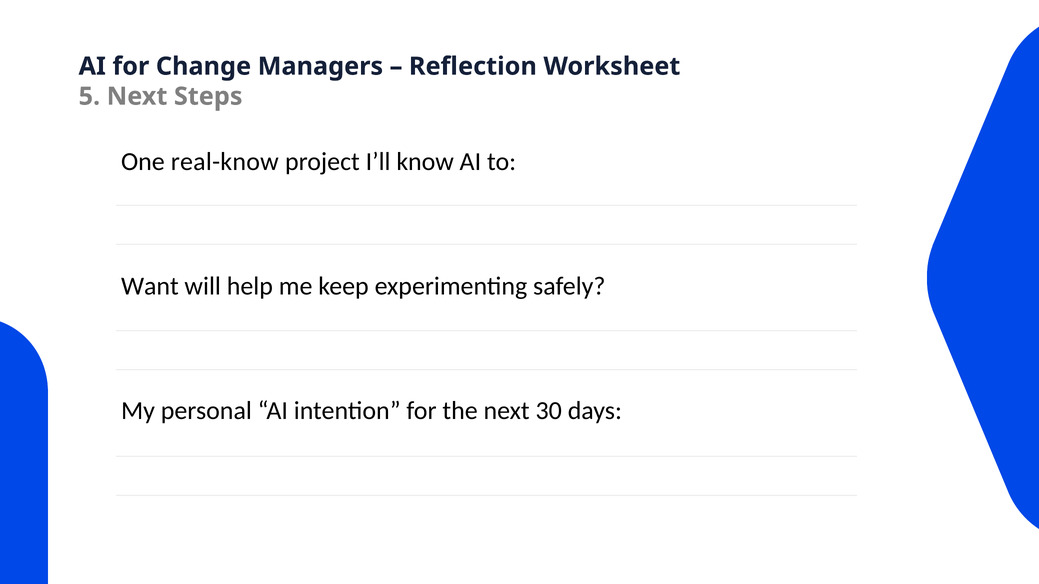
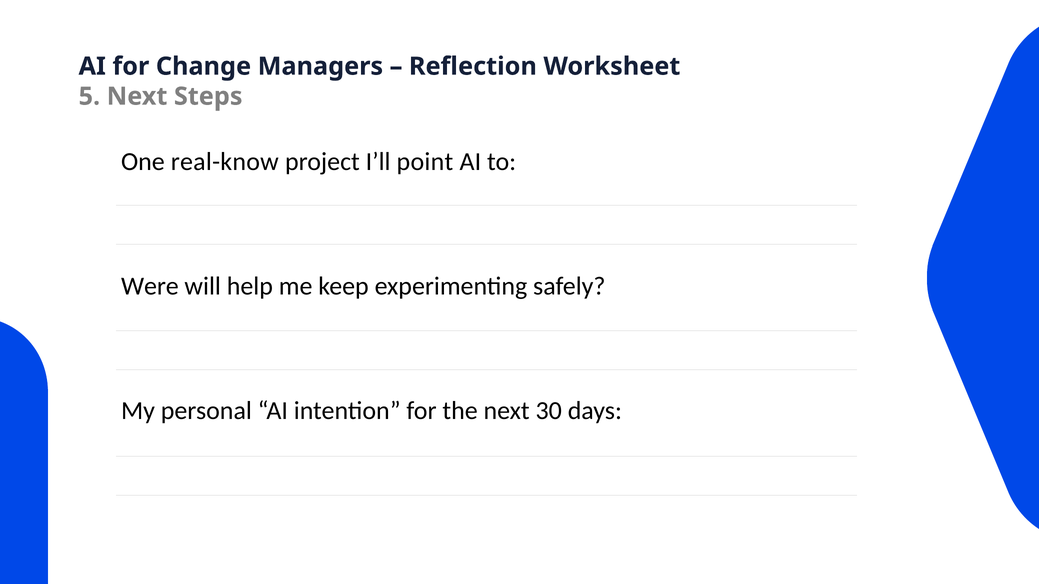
know: know -> point (425, 162)
Want: Want -> Were (150, 287)
